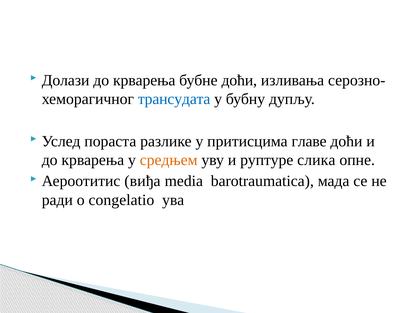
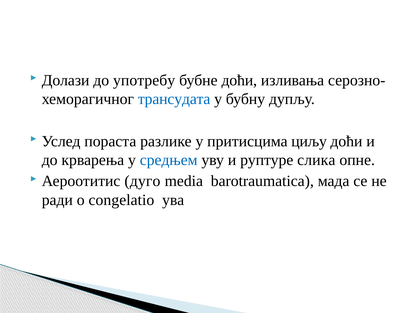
Долази до крварења: крварења -> употребу (144, 80)
главе: главе -> циљу (309, 141)
средњем colour: orange -> blue (169, 160)
виђа: виђа -> дуго (142, 181)
